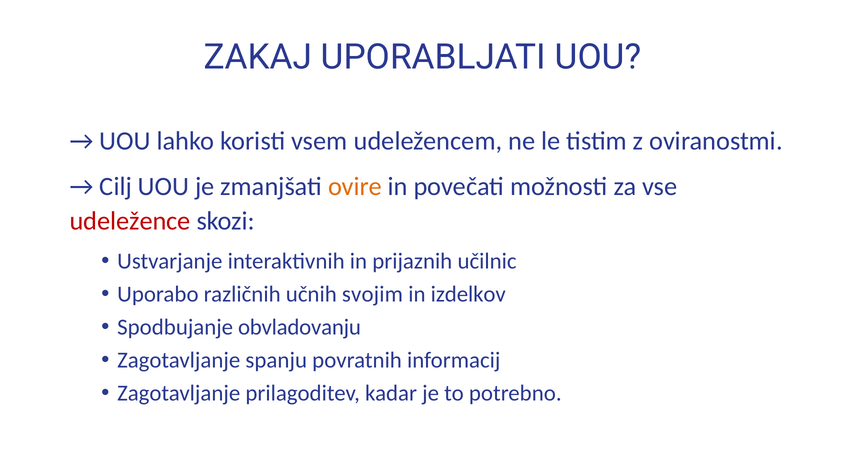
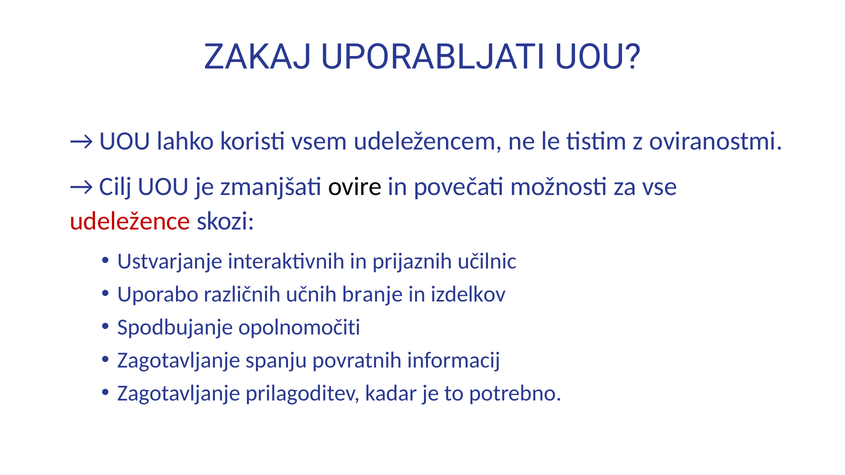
ovire colour: orange -> black (355, 187)
svojim: svojim -> branje (372, 295)
obvladovanju: obvladovanju -> opolnomočiti (299, 328)
